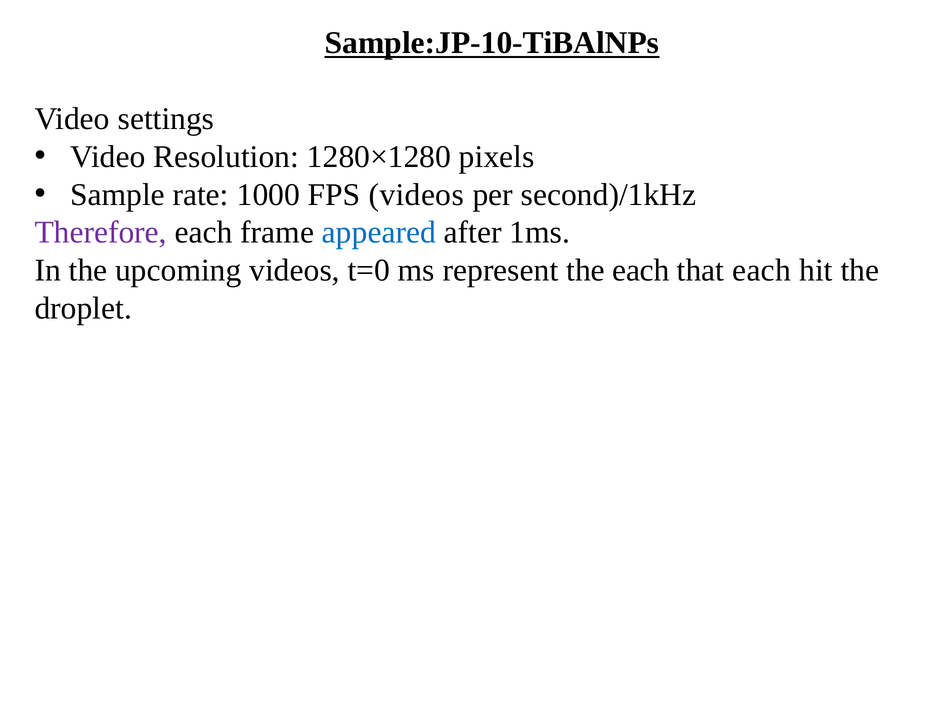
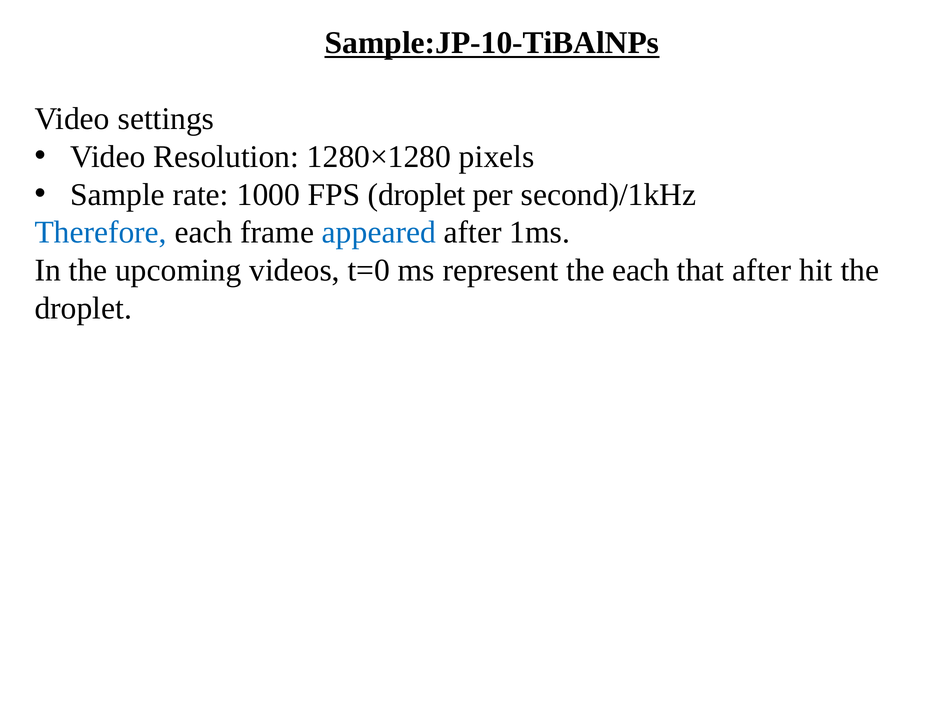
FPS videos: videos -> droplet (417, 195)
Therefore colour: purple -> blue (101, 233)
that each: each -> after (762, 270)
